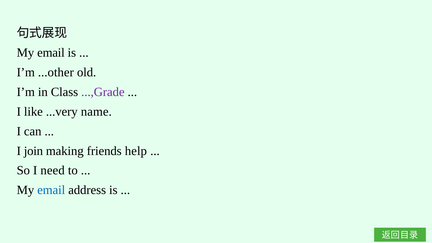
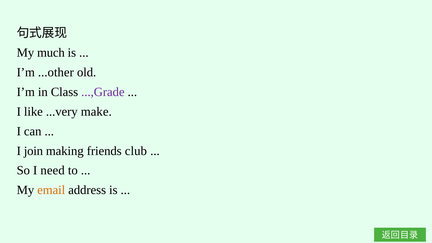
email: email -> much (51, 53)
name: name -> make (96, 112)
help: help -> club (136, 151)
email colour: blue -> orange (51, 190)
